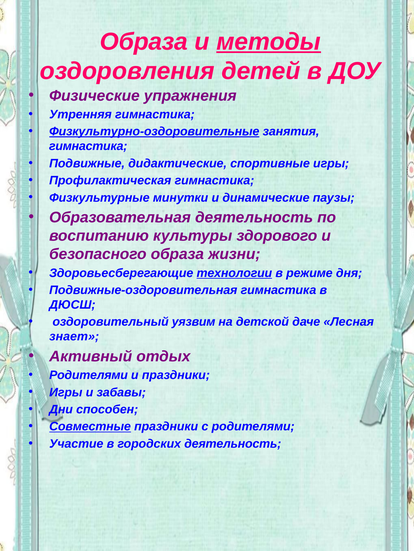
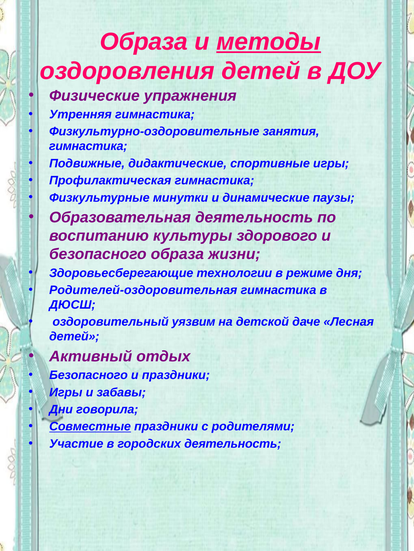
Физкультурно-оздоровительные underline: present -> none (154, 132)
технологии underline: present -> none (234, 273)
Подвижные-оздоровительная: Подвижные-оздоровительная -> Родителей-оздоровительная (143, 291)
знает: знает -> детей (74, 337)
Родителями: Родителями -> Безопасного (88, 376)
способен: способен -> говорила (107, 410)
